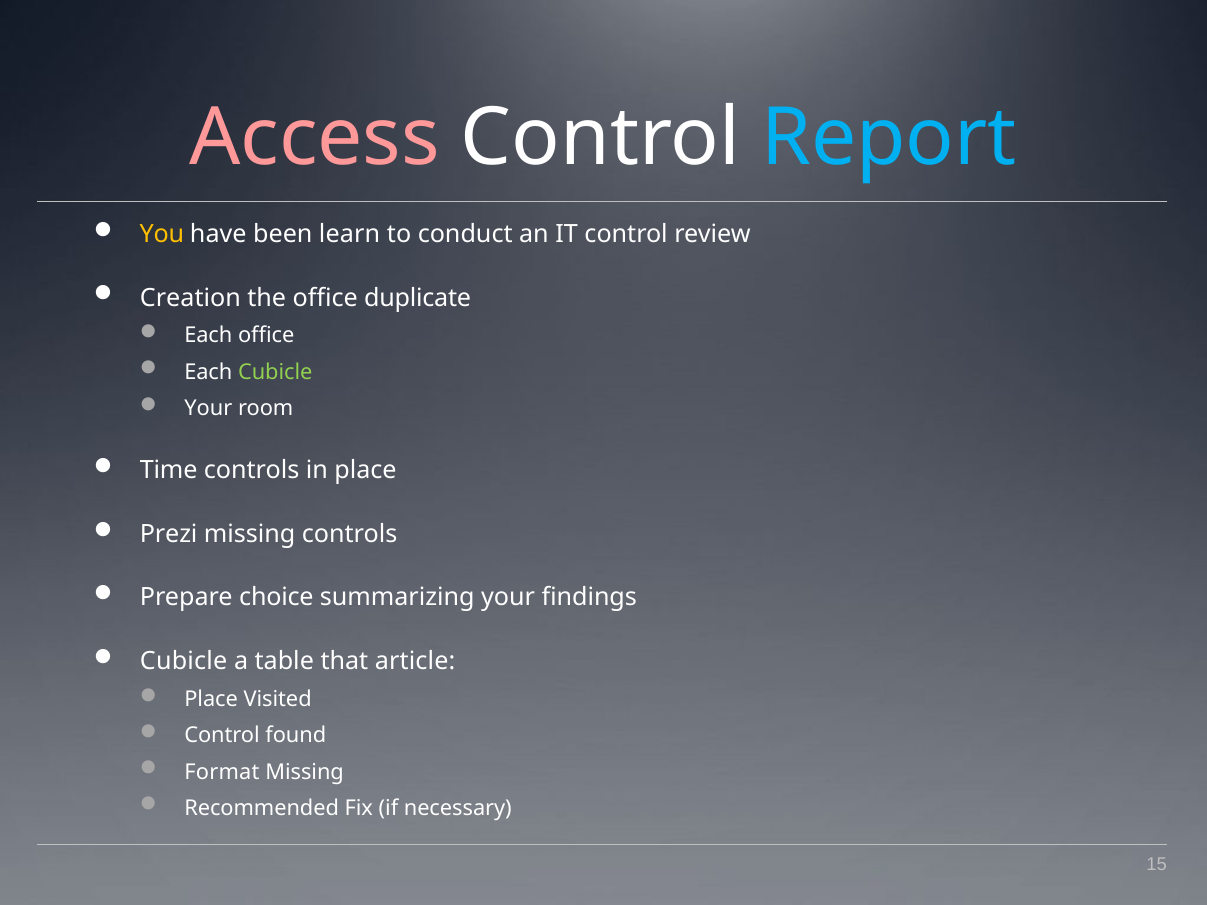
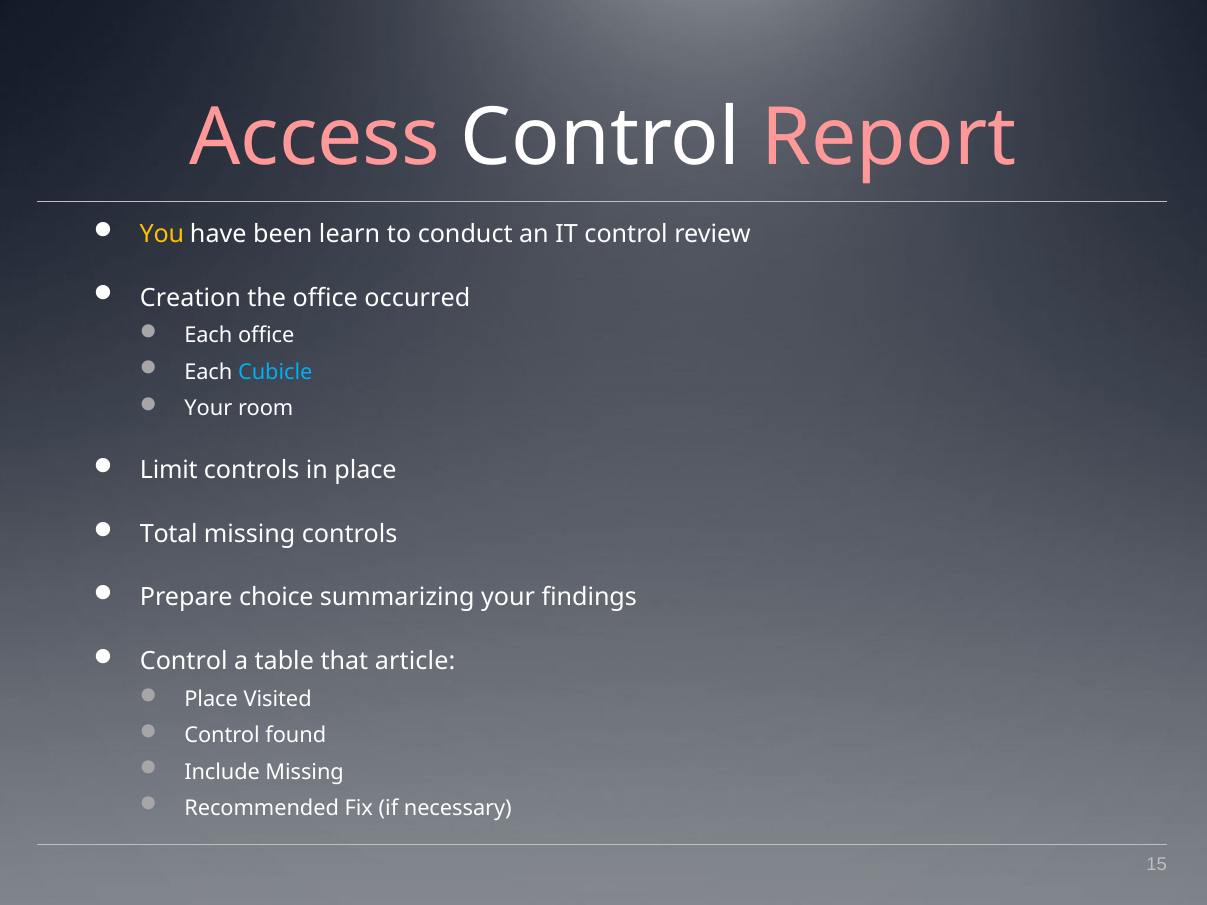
Report colour: light blue -> pink (889, 138)
duplicate: duplicate -> occurred (417, 298)
Cubicle colour: light green -> light blue (275, 372)
Time: Time -> Limit (169, 470)
Prezi: Prezi -> Total (169, 534)
Cubicle: Cubicle -> Control (184, 661)
Format: Format -> Include (222, 772)
